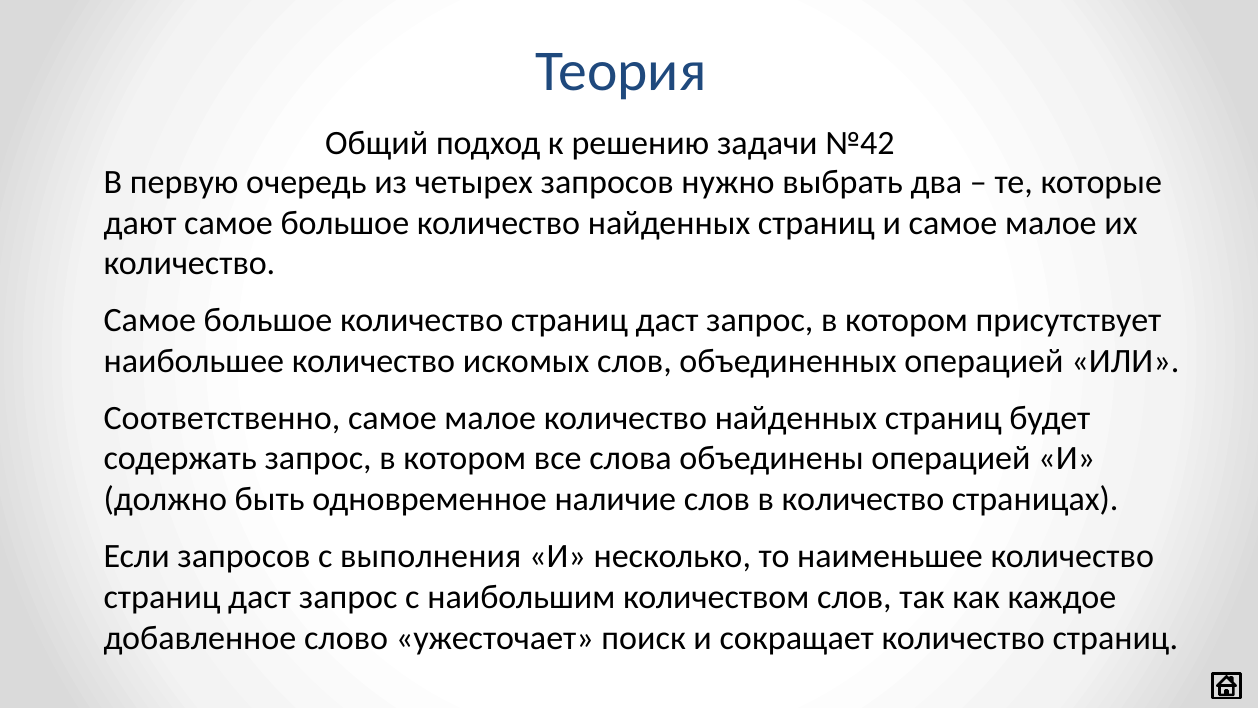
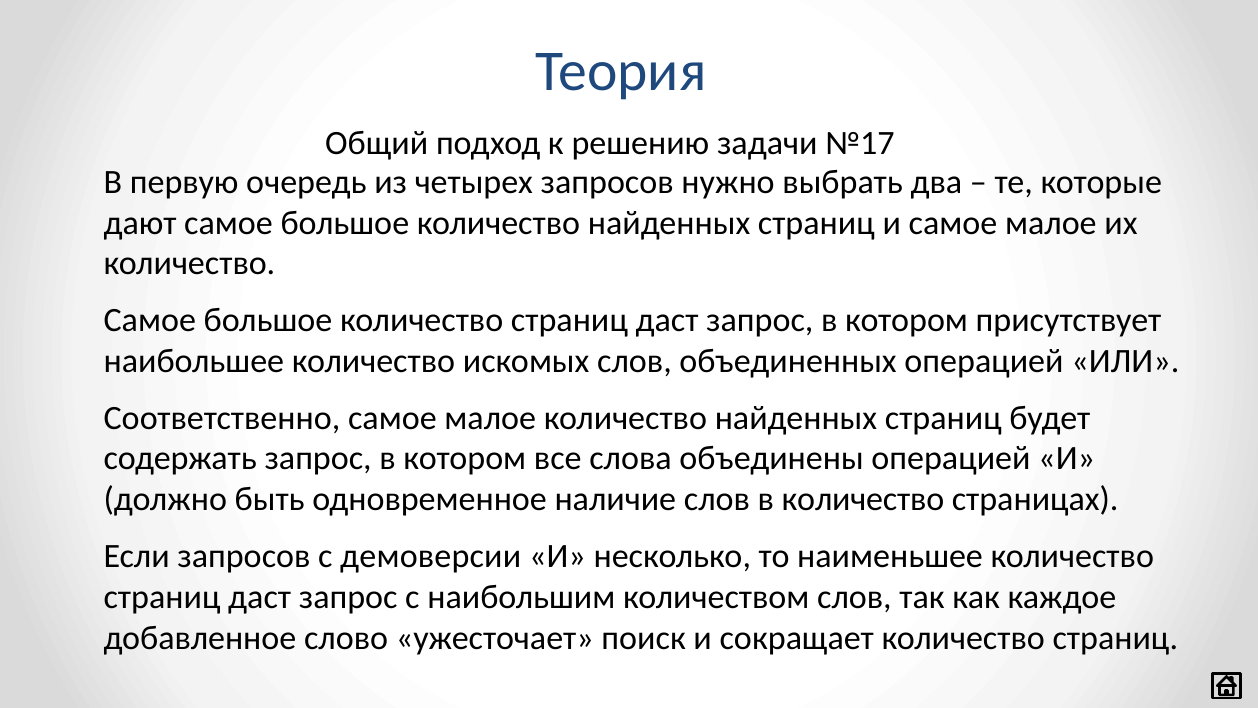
№42: №42 -> №17 (860, 143)
выполнения: выполнения -> демоверсии (431, 556)
